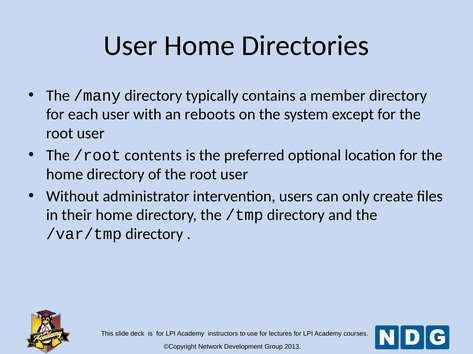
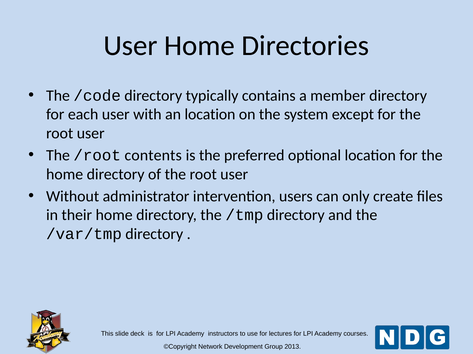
/many: /many -> /code (97, 96)
an reboots: reboots -> location (210, 115)
